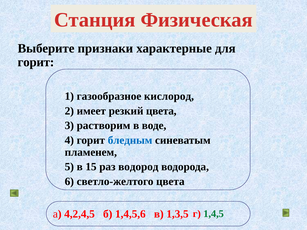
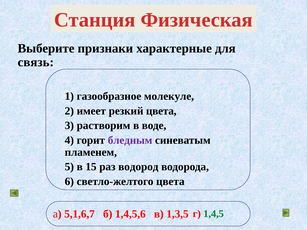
горит: горит -> связь (36, 62)
кислород: кислород -> молекуле (169, 96)
бледным colour: blue -> purple (130, 140)
4,2,4,5: 4,2,4,5 -> 5,1,6,7 (80, 214)
